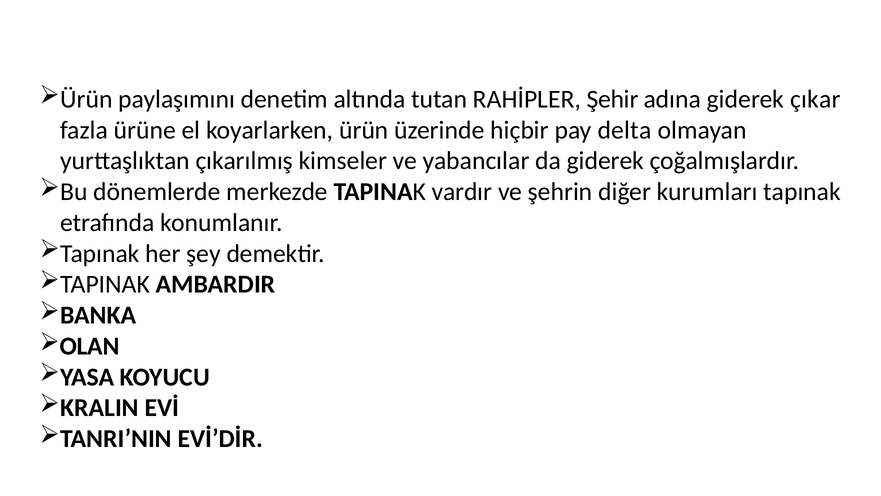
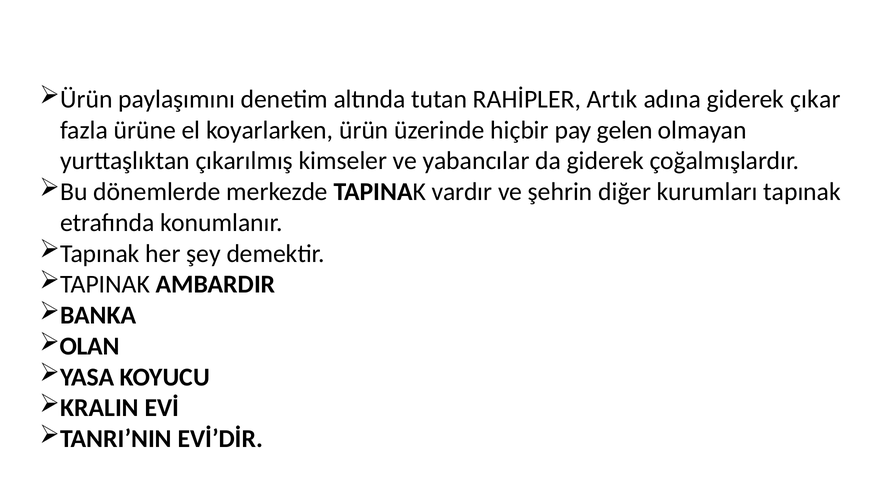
Şehir: Şehir -> Artık (612, 99)
delta: delta -> gelen (625, 130)
